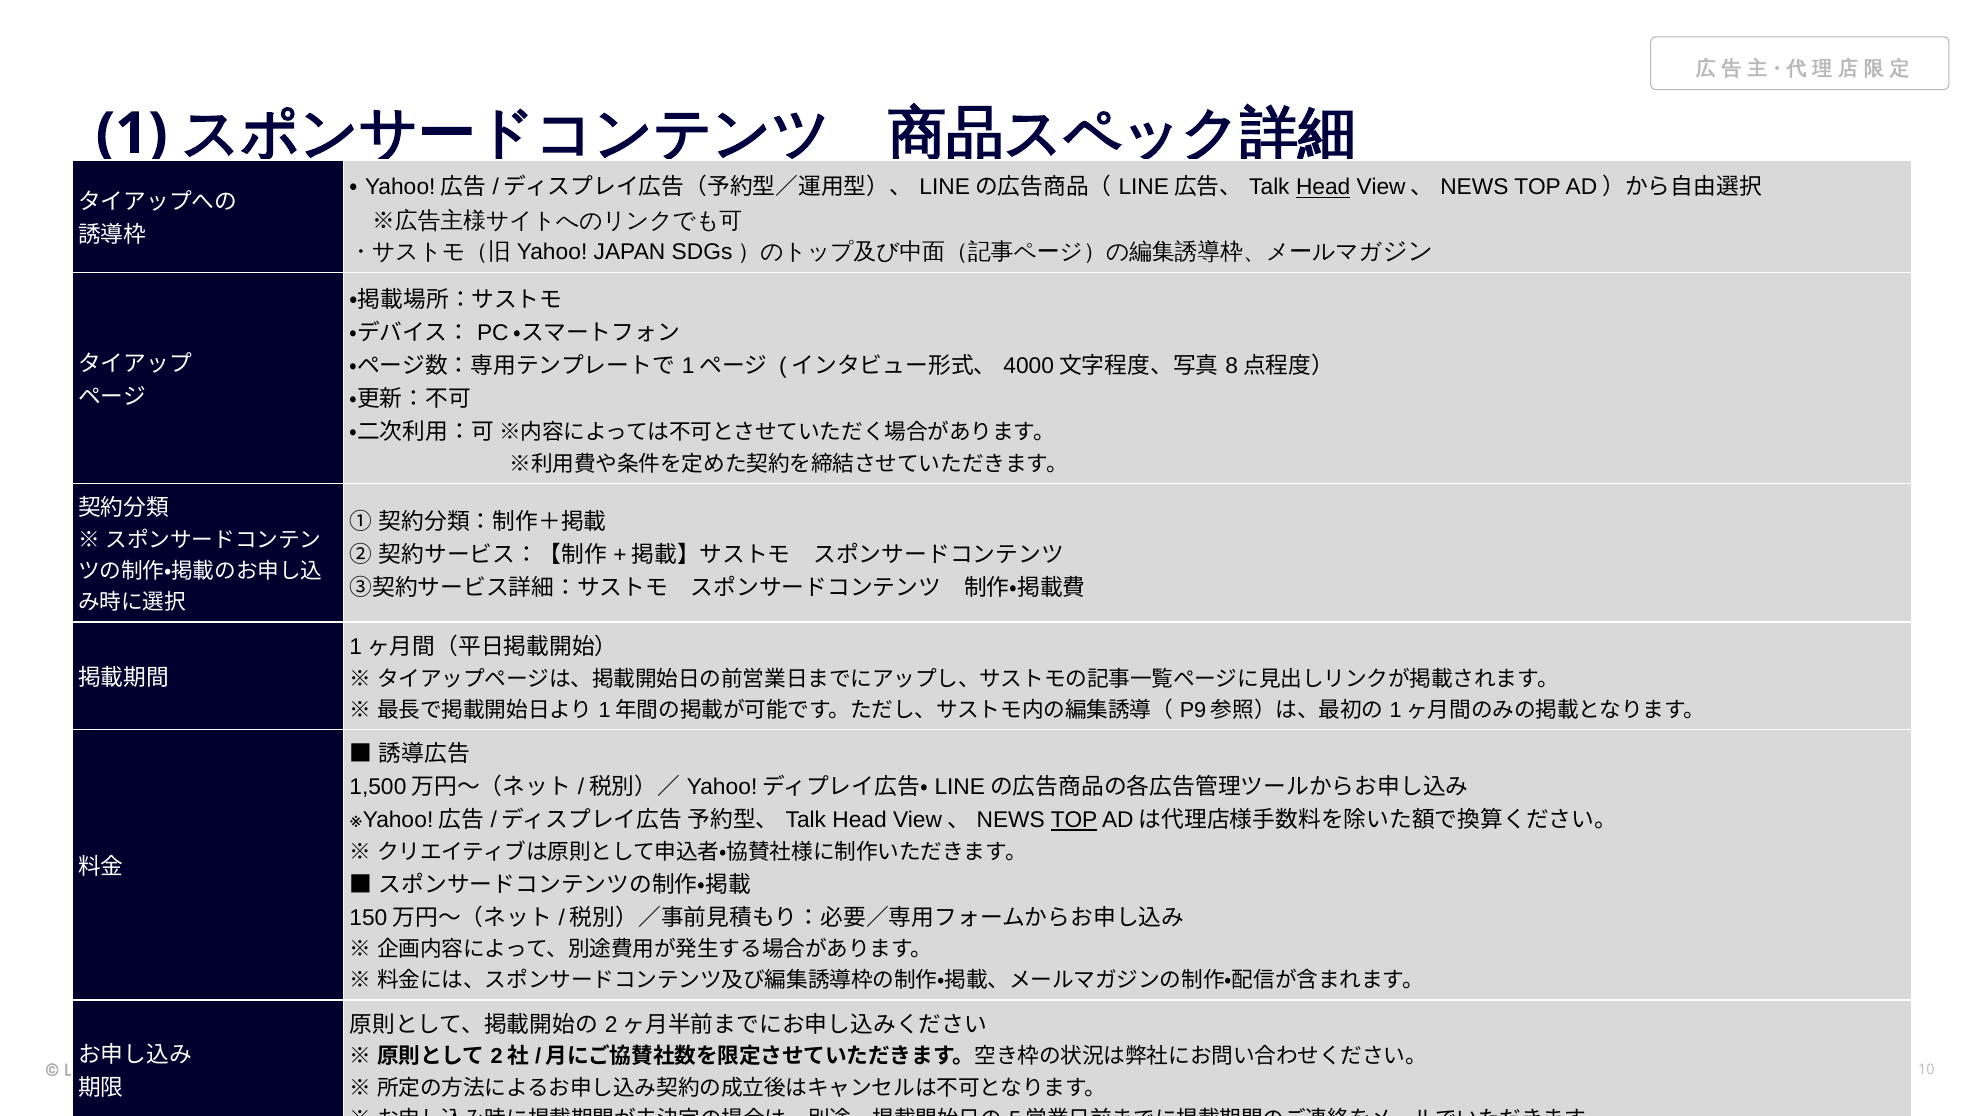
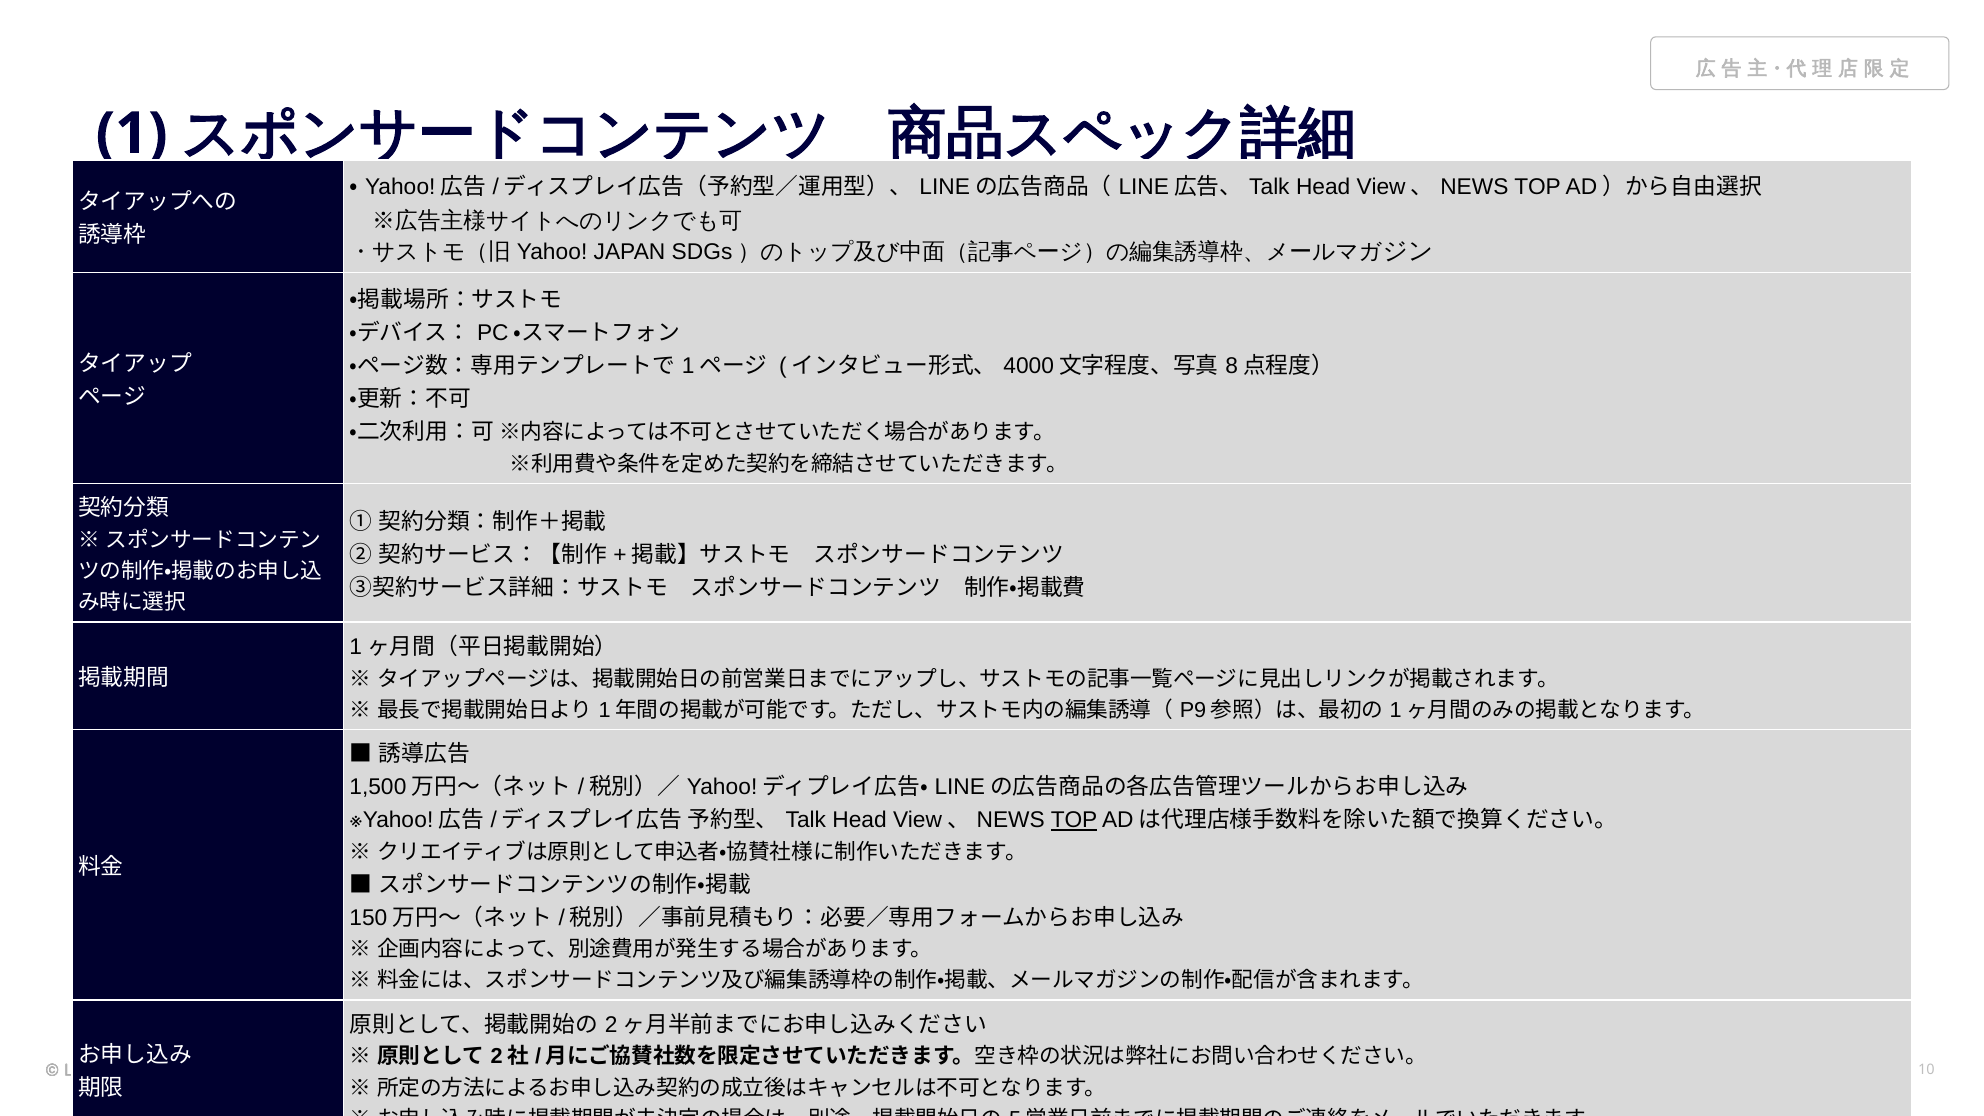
Head underline: present -> none (1323, 187)
